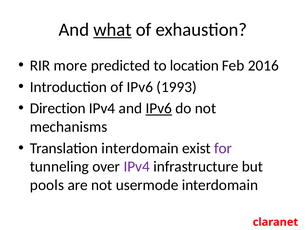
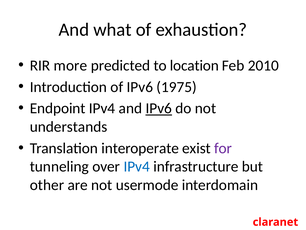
what underline: present -> none (112, 30)
2016: 2016 -> 2010 (263, 65)
1993: 1993 -> 1975 (177, 87)
Direction: Direction -> Endpoint (58, 108)
mechanisms: mechanisms -> understands (69, 127)
Translation interdomain: interdomain -> interoperate (140, 148)
IPv4 colour: purple -> blue (137, 166)
pools: pools -> other (47, 185)
